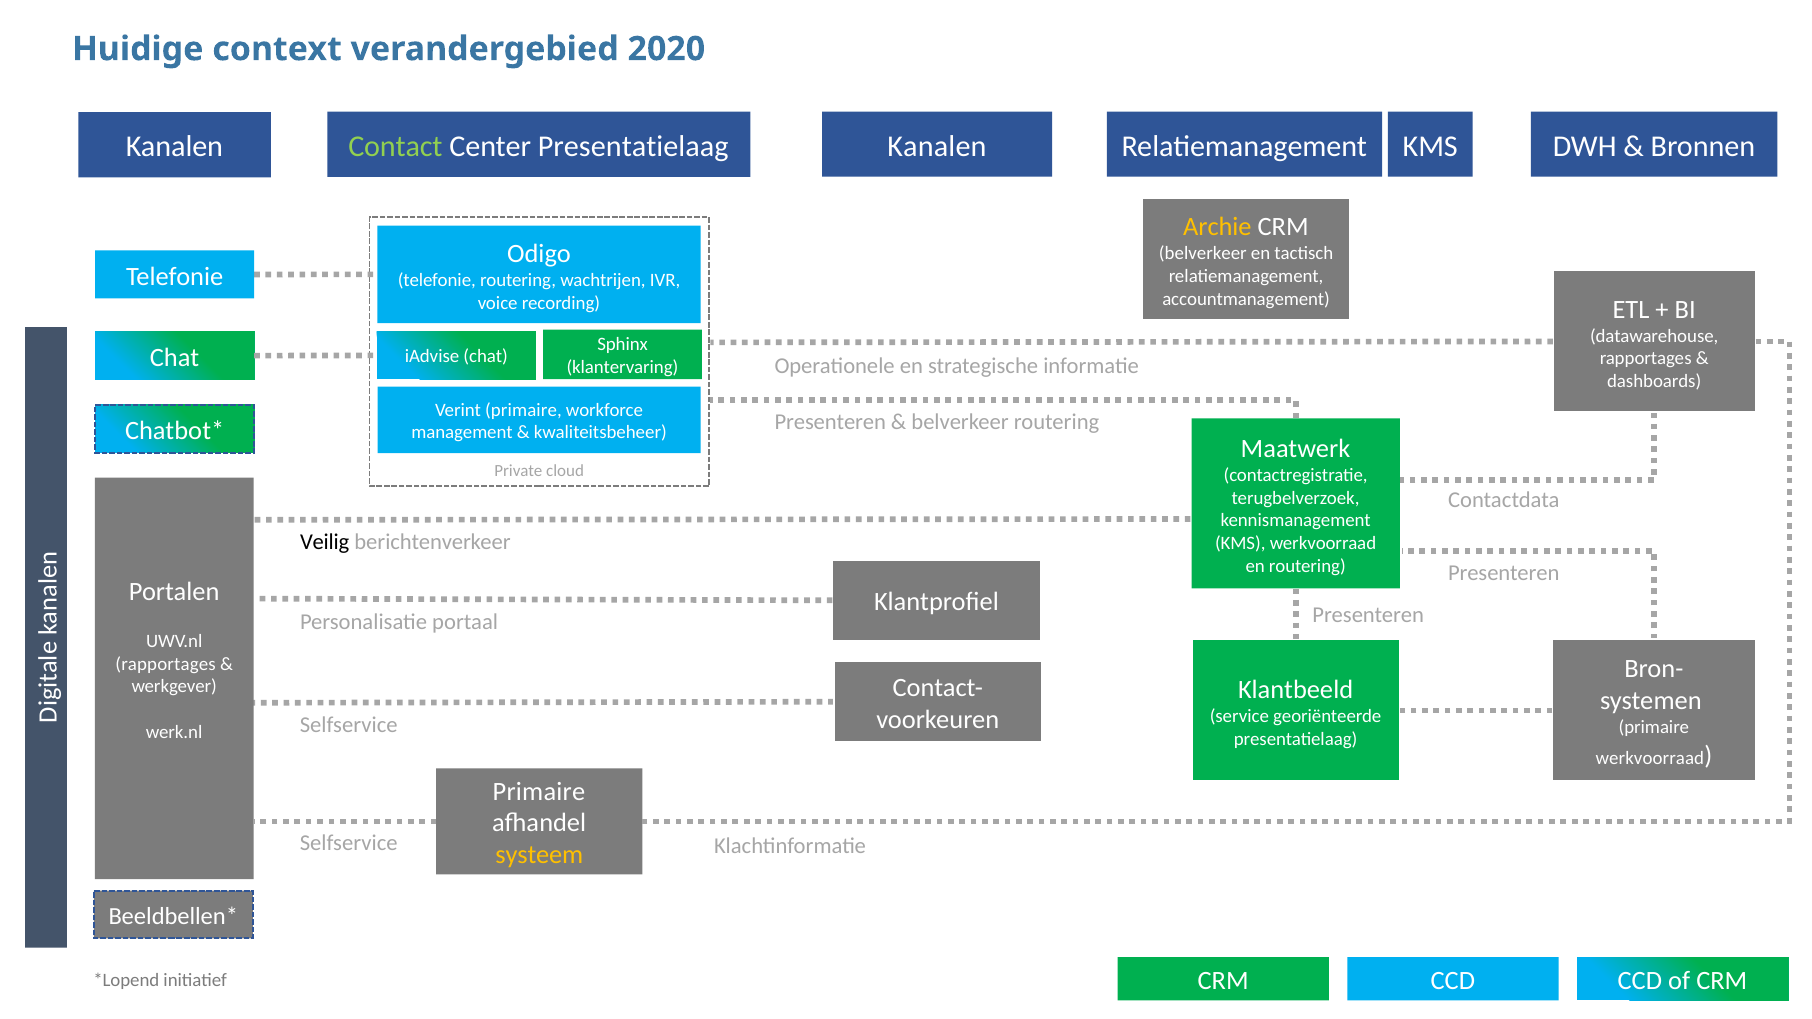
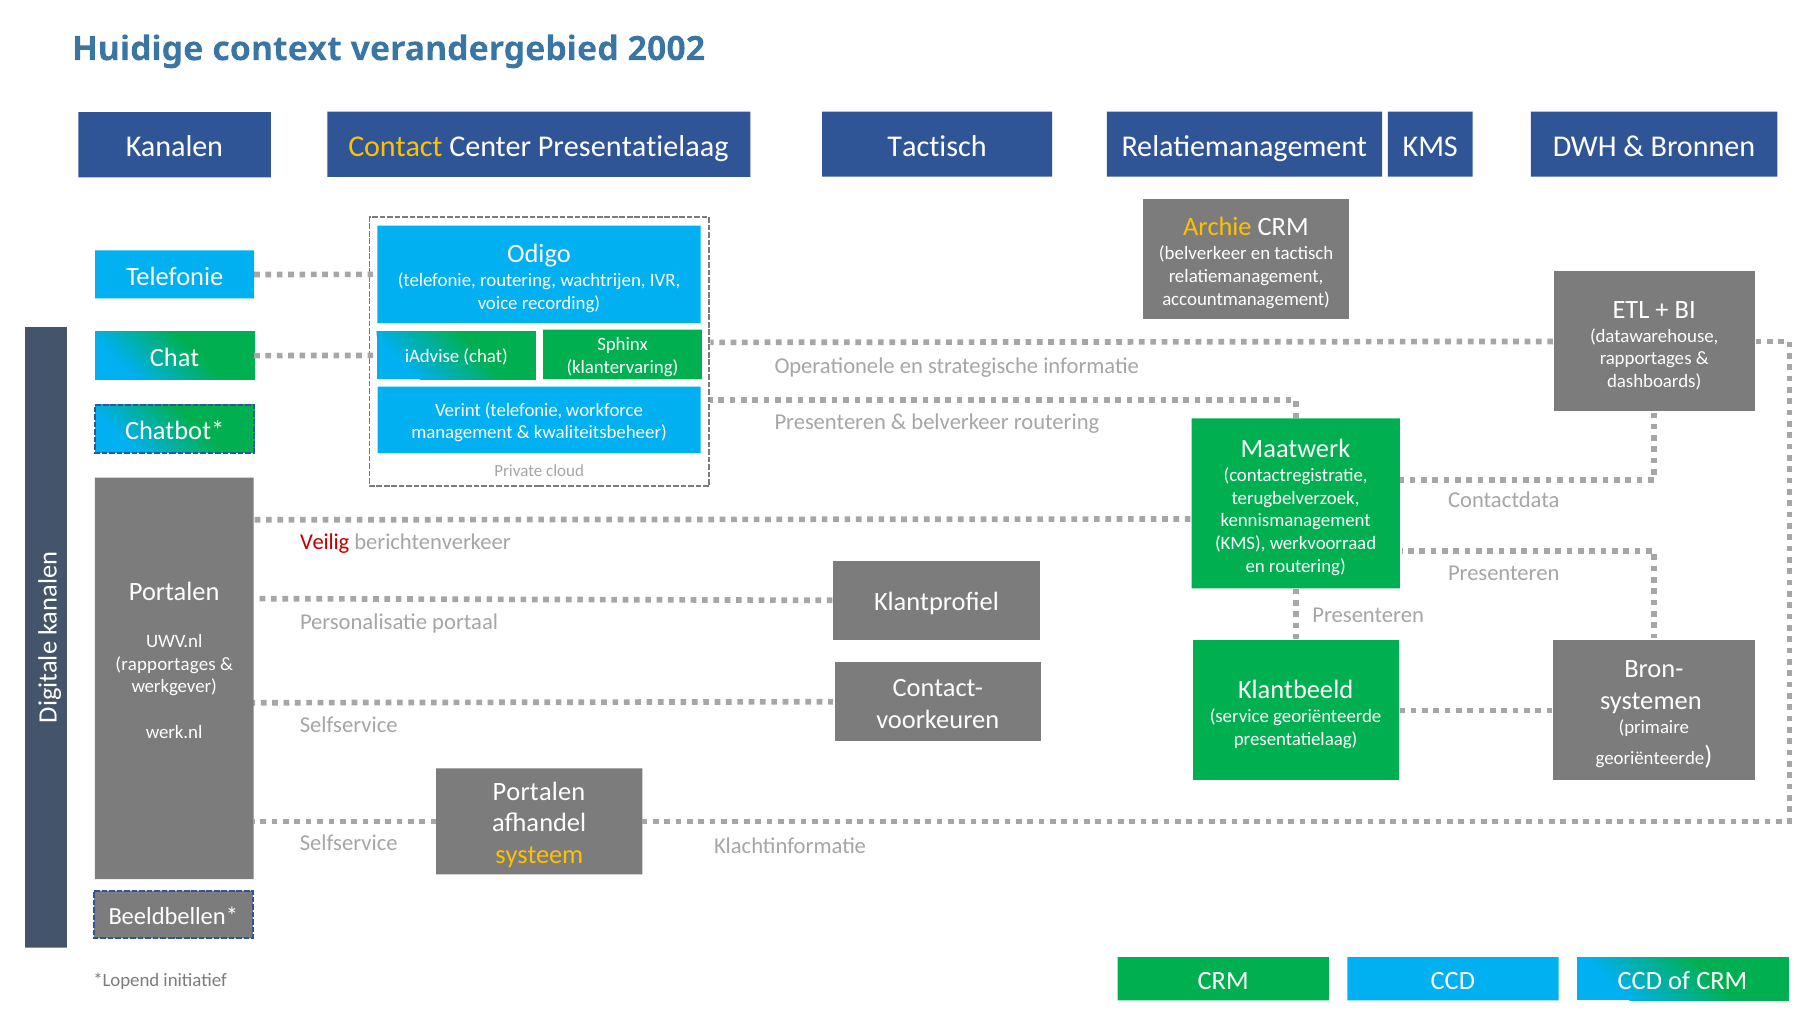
2020: 2020 -> 2002 (666, 49)
Kanalen: Kanalen -> Tactisch (937, 146)
Contact colour: light green -> yellow (395, 146)
Verint primaire: primaire -> telefonie (524, 410)
Veilig colour: black -> red (325, 542)
werkvoorraad: werkvoorraad -> georiënteerde (1650, 758)
Primaire: Primaire -> Portalen (539, 792)
